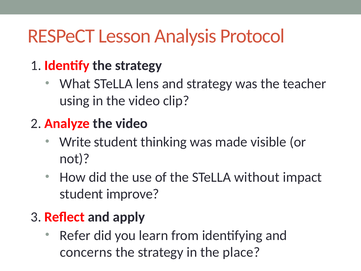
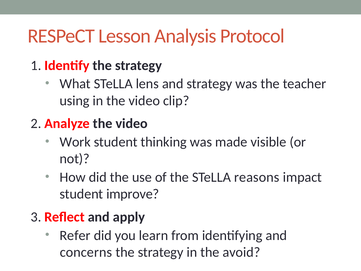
Write: Write -> Work (75, 142)
without: without -> reasons (257, 177)
place: place -> avoid (241, 252)
